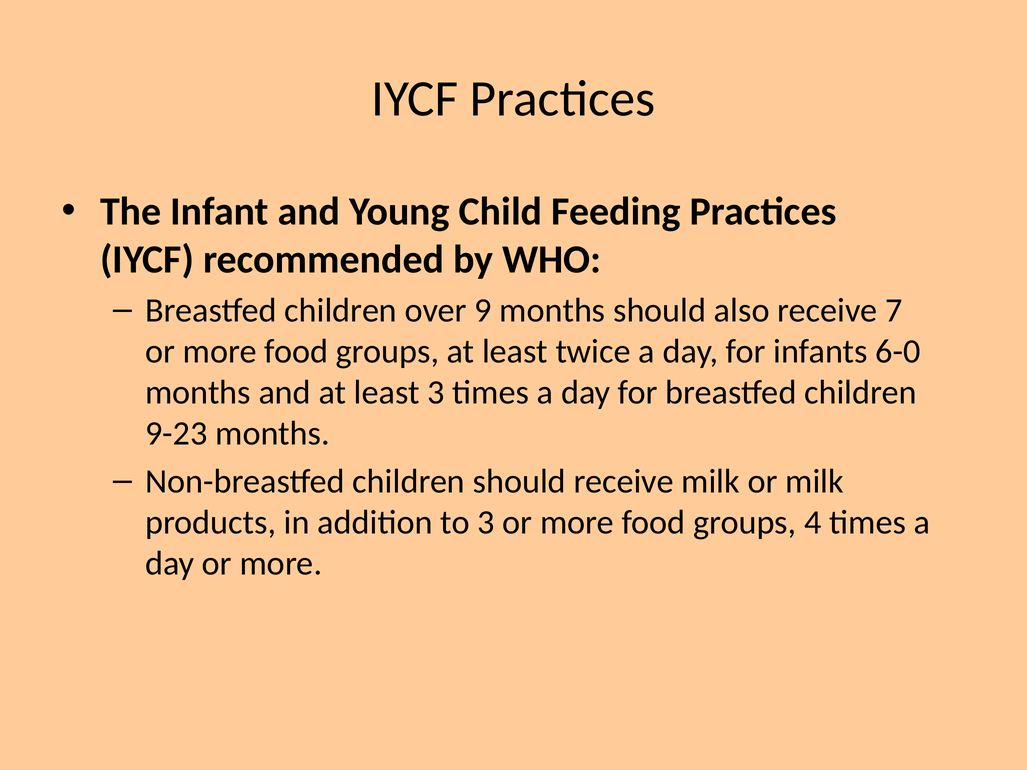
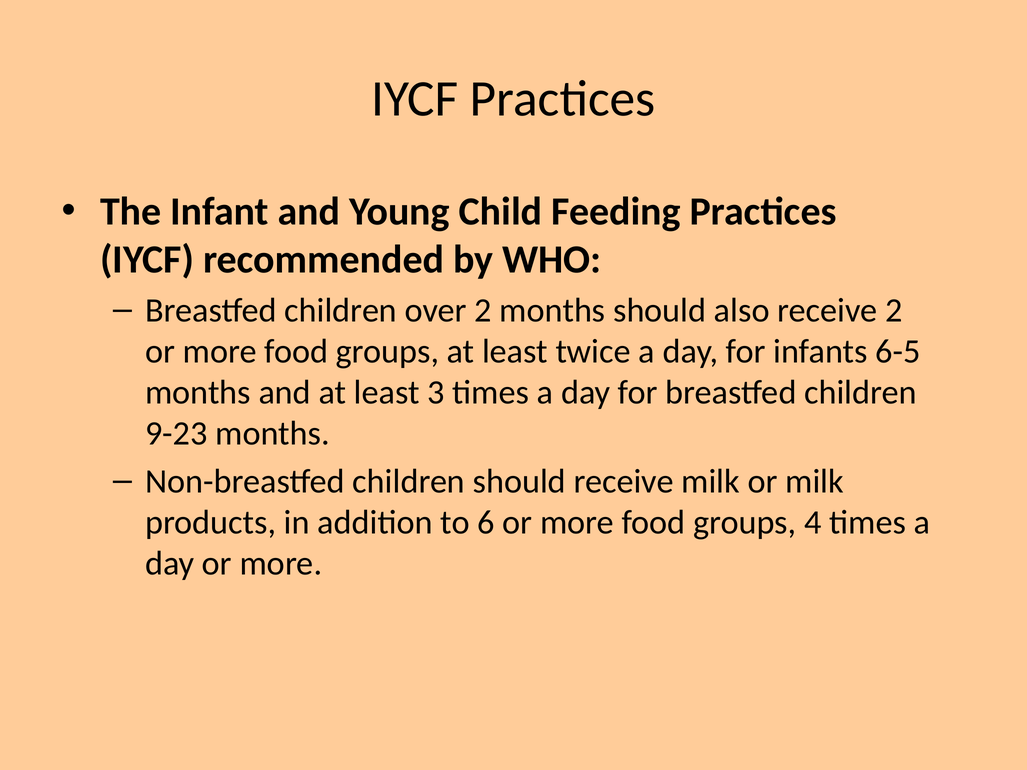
over 9: 9 -> 2 (483, 311)
receive 7: 7 -> 2 (894, 311)
6-0: 6-0 -> 6-5 (898, 352)
to 3: 3 -> 6 (486, 523)
